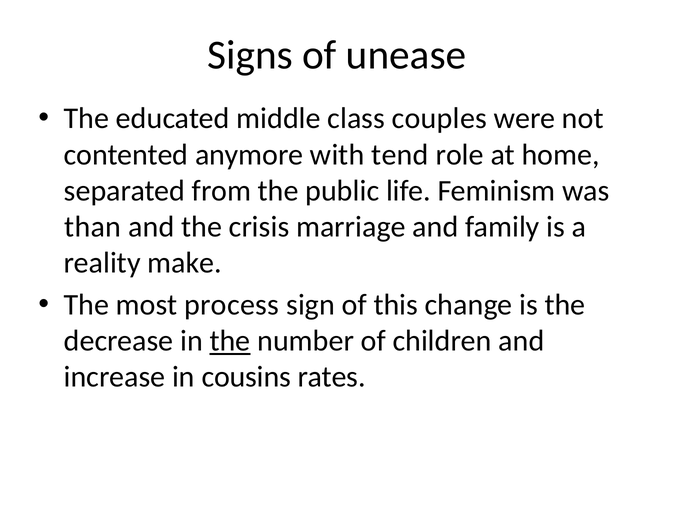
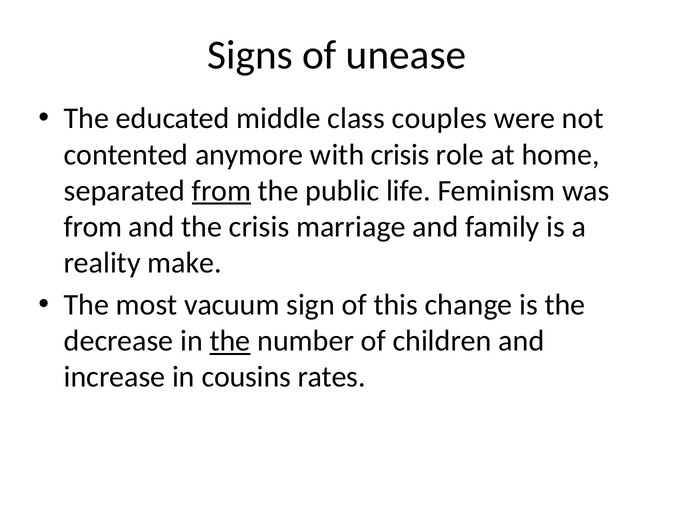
with tend: tend -> crisis (400, 155)
from underline: none -> present (222, 191)
than: than -> from (93, 227)
process: process -> vacuum (232, 305)
